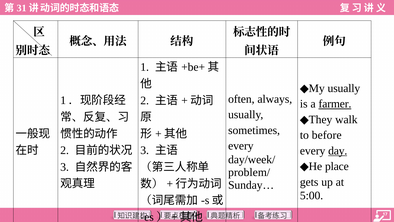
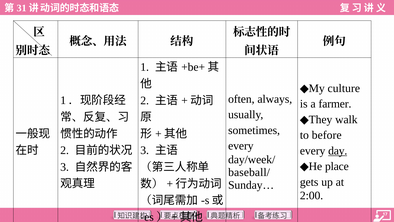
◆My usually: usually -> culture (344, 88)
farmer underline: present -> none (335, 104)
problem/: problem/ -> baseball/ (249, 172)
5:00: 5:00 -> 2:00 (312, 195)
